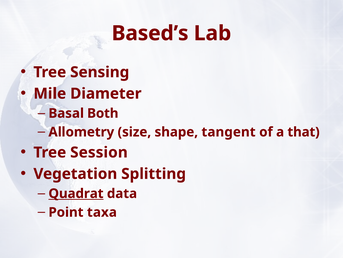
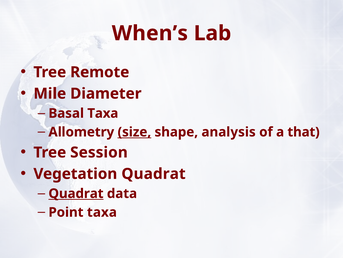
Based’s: Based’s -> When’s (150, 33)
Sensing: Sensing -> Remote (100, 72)
Basal Both: Both -> Taxa (103, 113)
size underline: none -> present (134, 132)
tangent: tangent -> analysis (229, 132)
Vegetation Splitting: Splitting -> Quadrat (154, 173)
